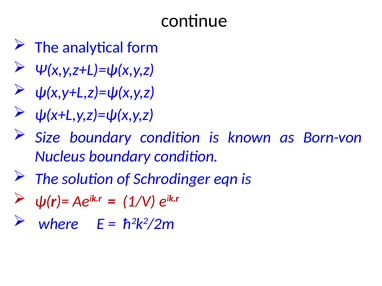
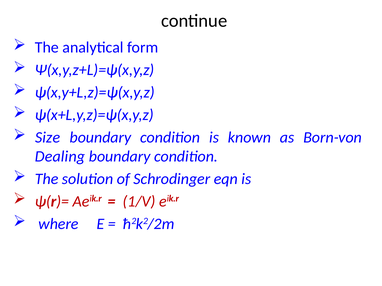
Nucleus: Nucleus -> Dealing (60, 157)
